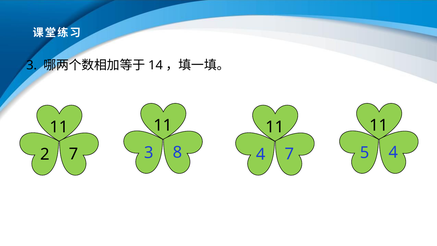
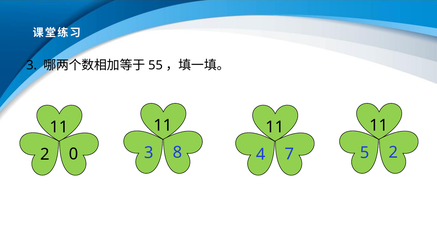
14: 14 -> 55 (156, 65)
5 4: 4 -> 2 (393, 152)
2 7: 7 -> 0 (73, 154)
